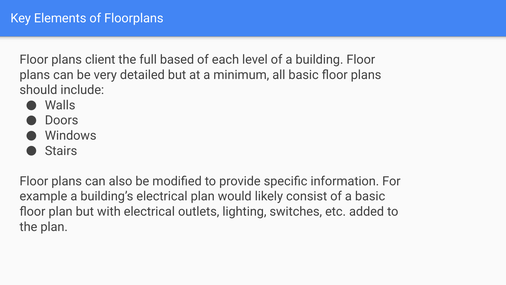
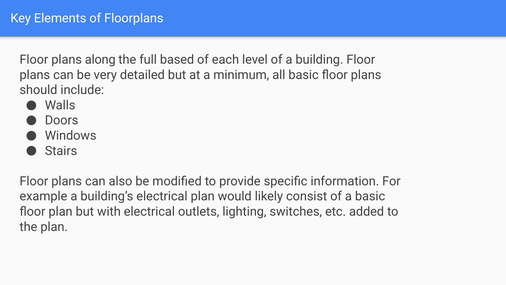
client: client -> along (100, 60)
